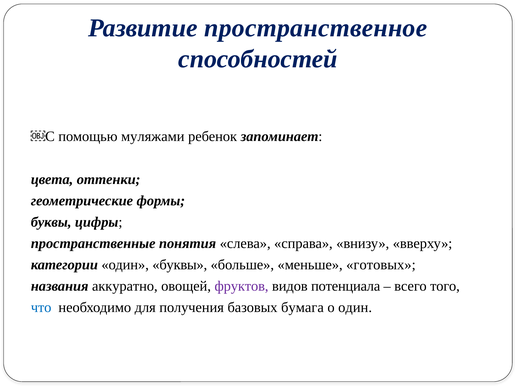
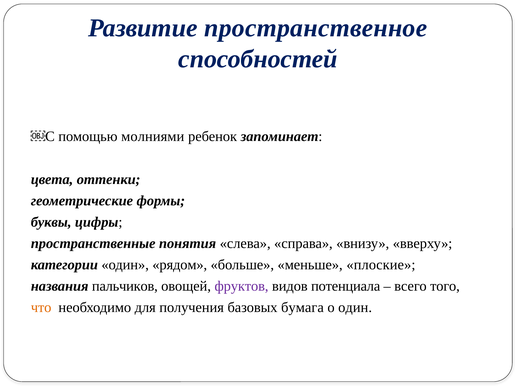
муляжами: муляжами -> молниями (153, 137)
один буквы: буквы -> рядом (180, 265)
готовых: готовых -> плоские (381, 265)
аккуратно: аккуратно -> пальчиков (125, 286)
что colour: blue -> orange (41, 308)
